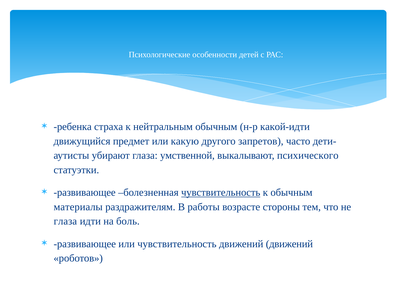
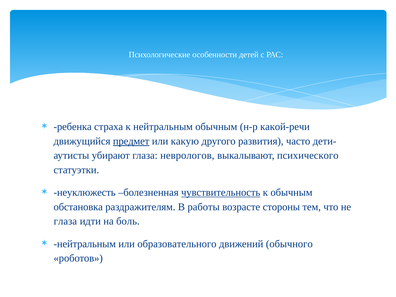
какой-идти: какой-идти -> какой-речи (285, 127)
предмет underline: none -> present (131, 141)
запретов: запретов -> развития (261, 141)
умственной: умственной -> неврологов (187, 156)
развивающее: развивающее -> неуклюжесть (85, 192)
материалы: материалы -> обстановка (78, 207)
развивающее: развивающее -> нейтральным (85, 244)
или чувствительность: чувствительность -> образовательного (177, 244)
движений движений: движений -> обычного (289, 244)
